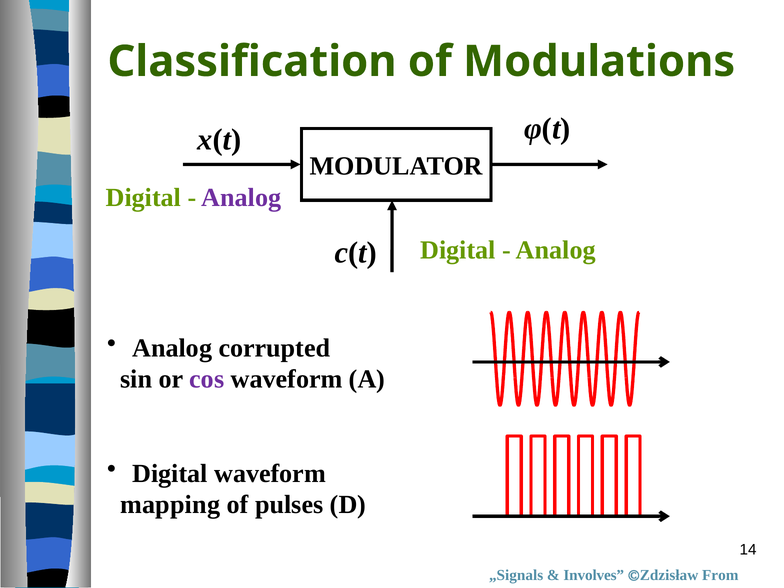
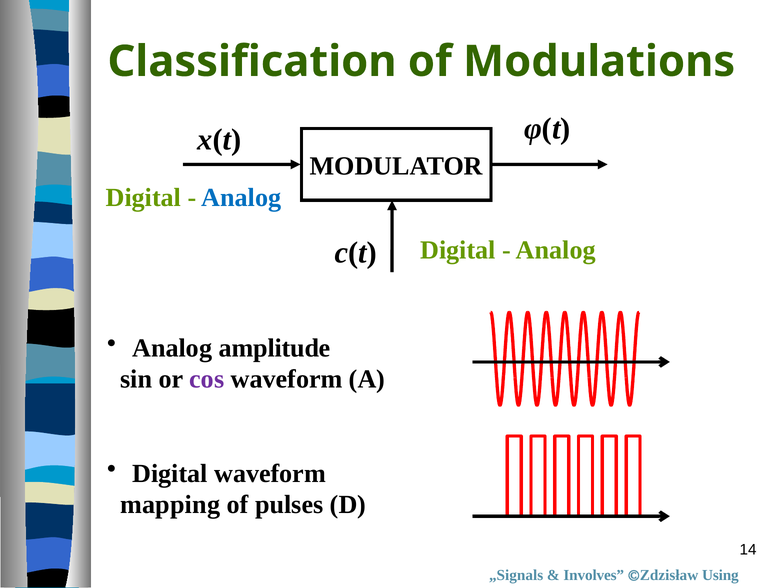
Analog colour: purple -> blue (241, 198)
corrupted: corrupted -> amplitude (275, 348)
From: From -> Using (720, 575)
